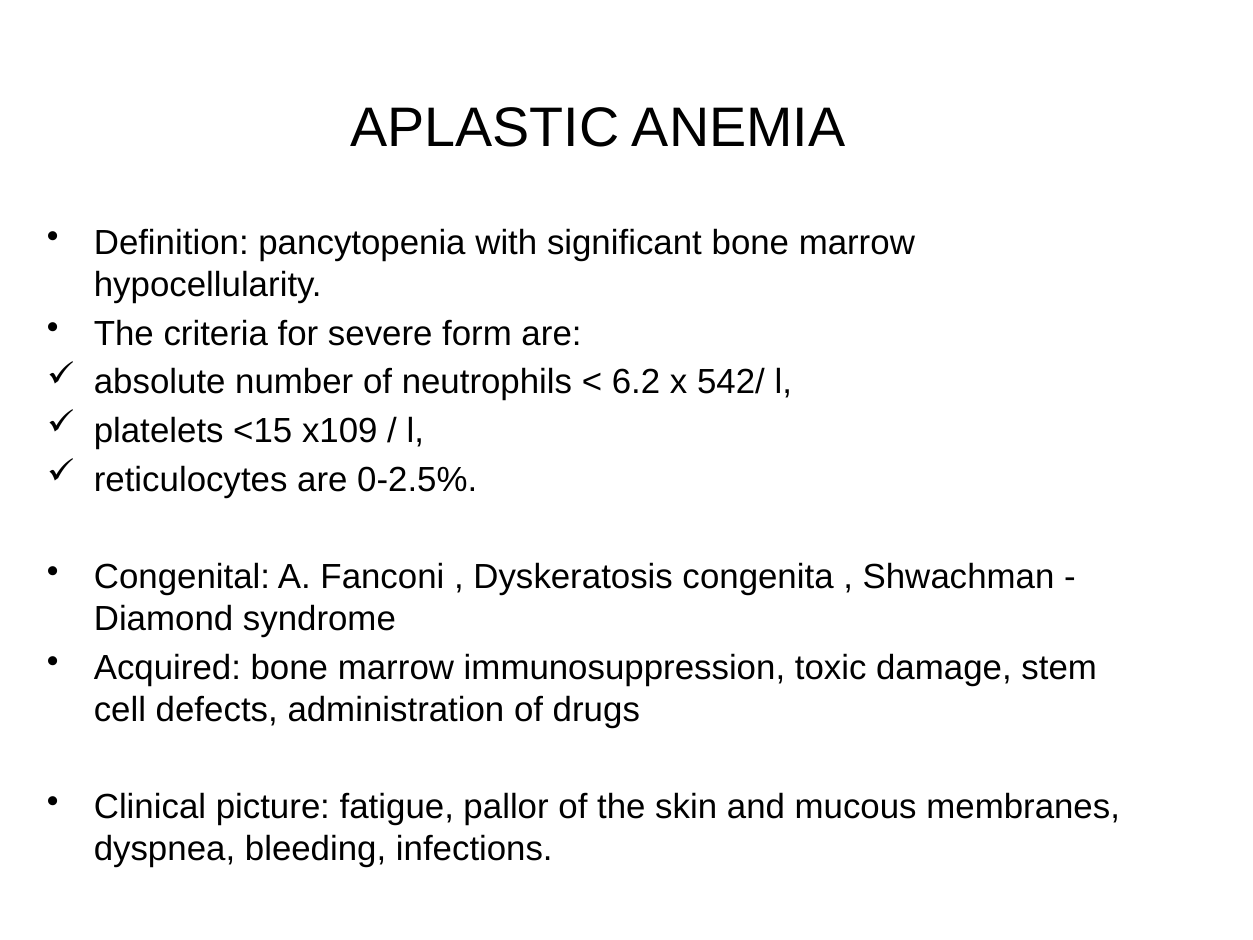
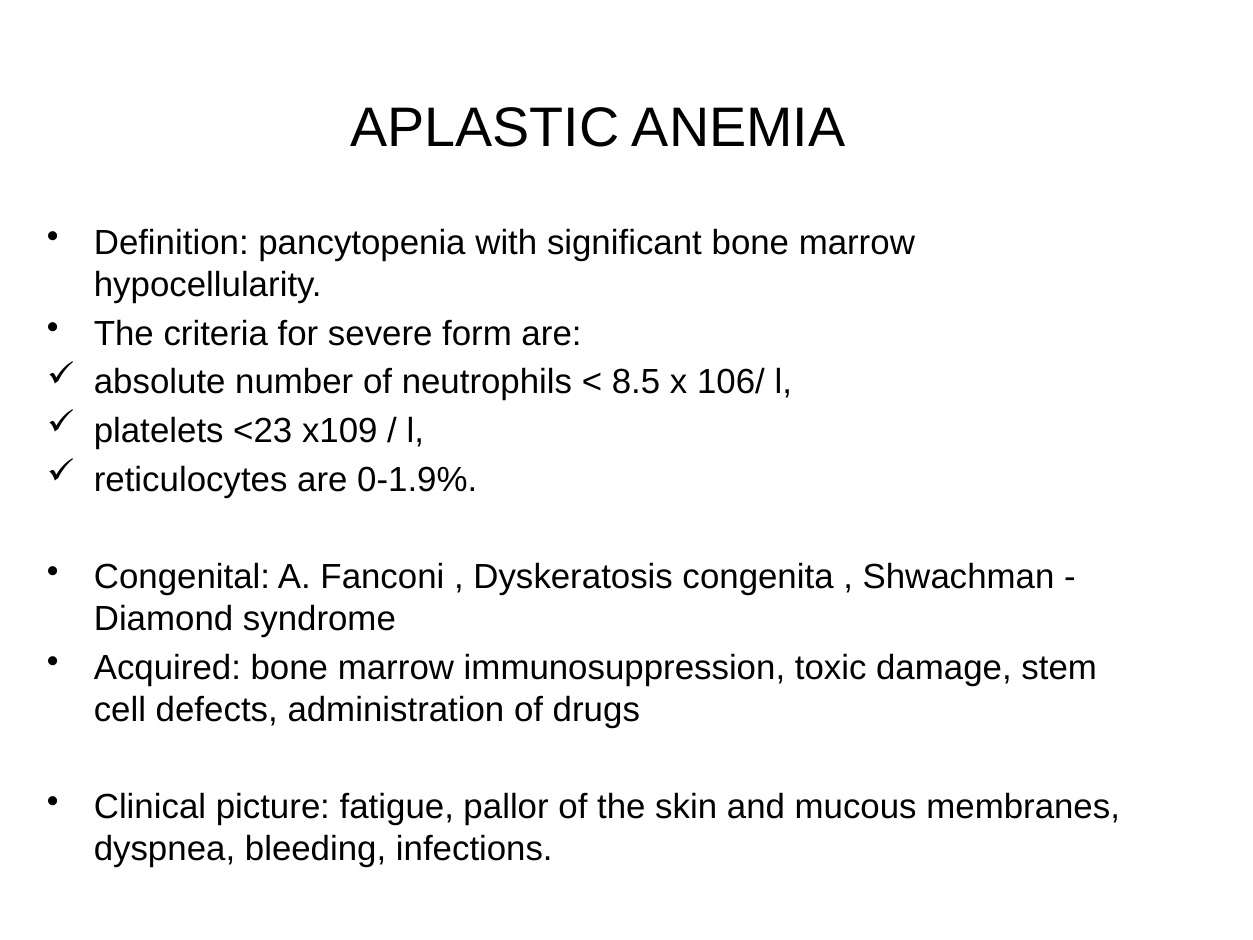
6.2: 6.2 -> 8.5 (636, 382)
542/: 542/ -> 106/ (731, 382)
<15: <15 -> <23 (263, 431)
0-2.5%: 0-2.5% -> 0-1.9% (417, 480)
